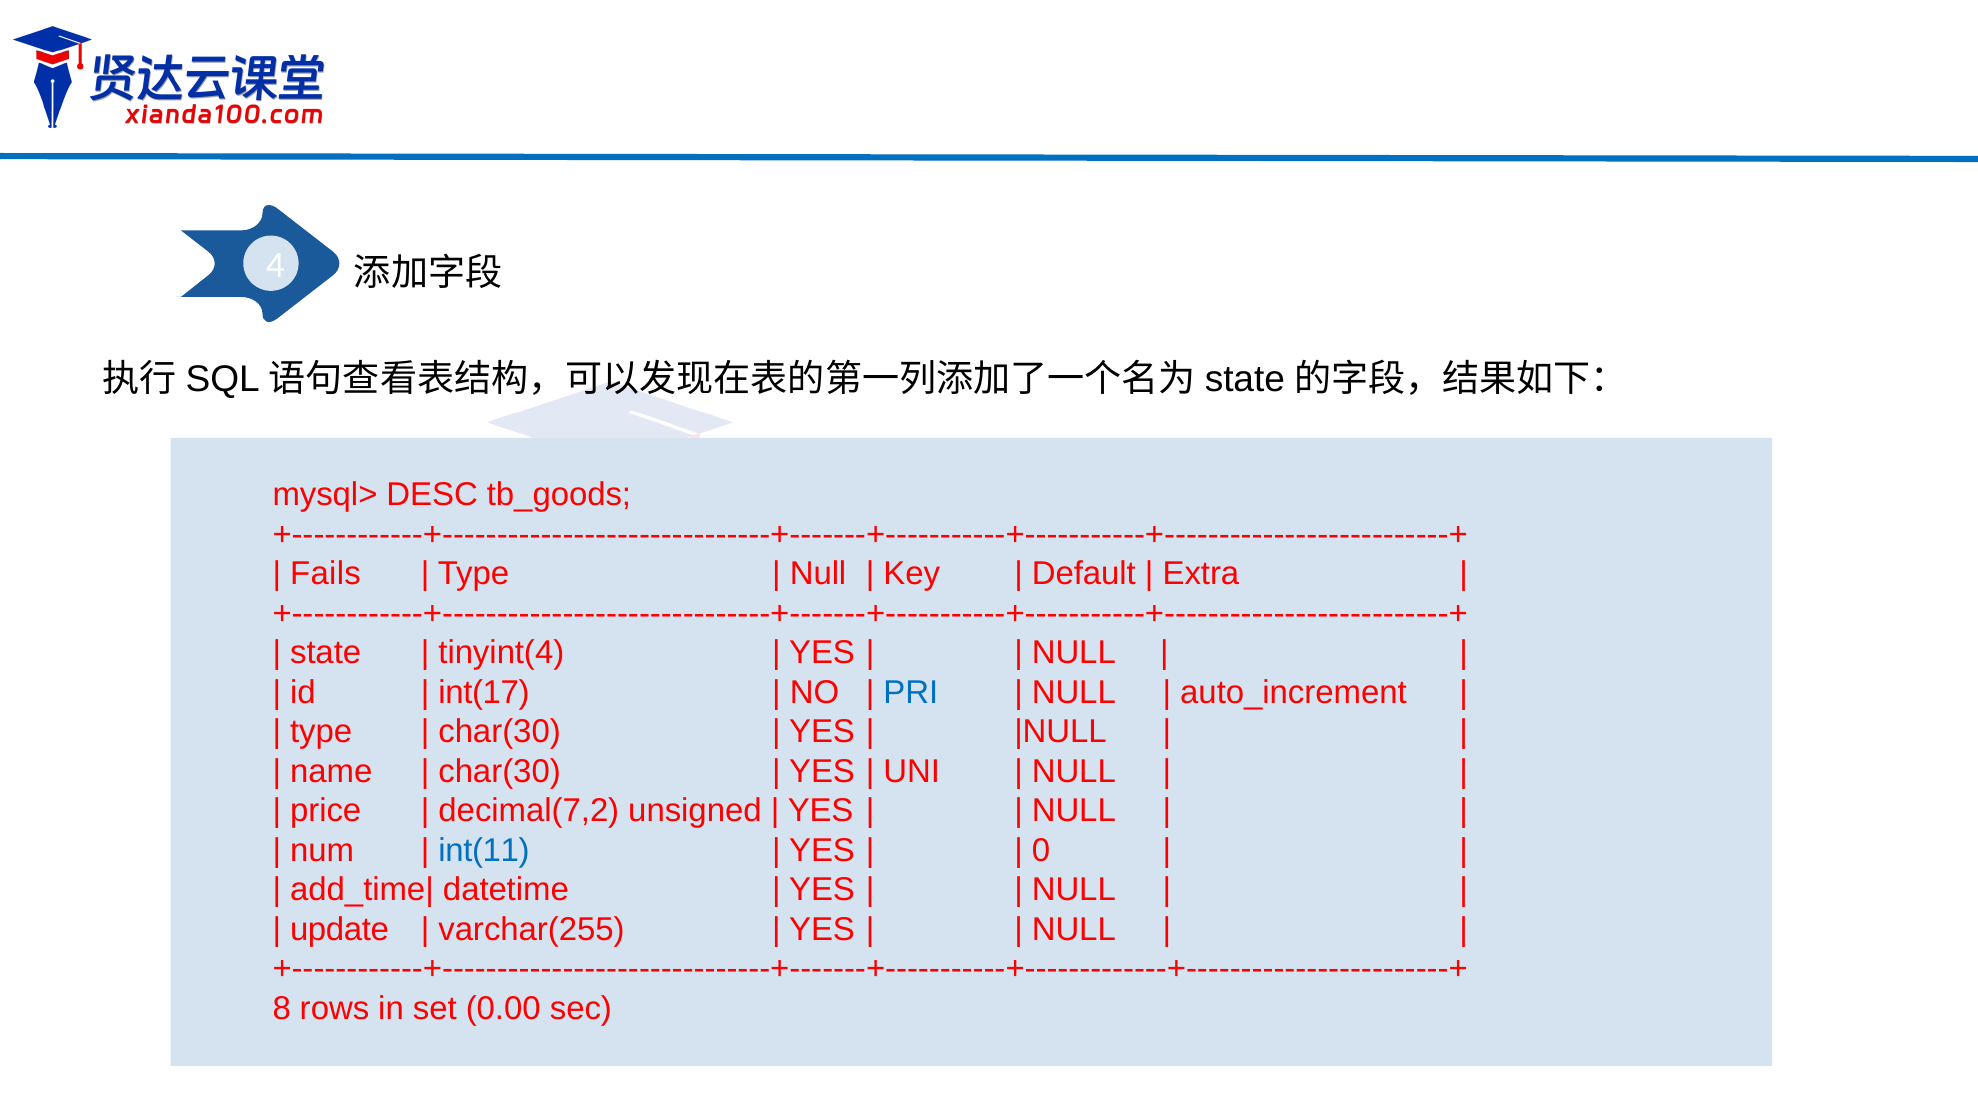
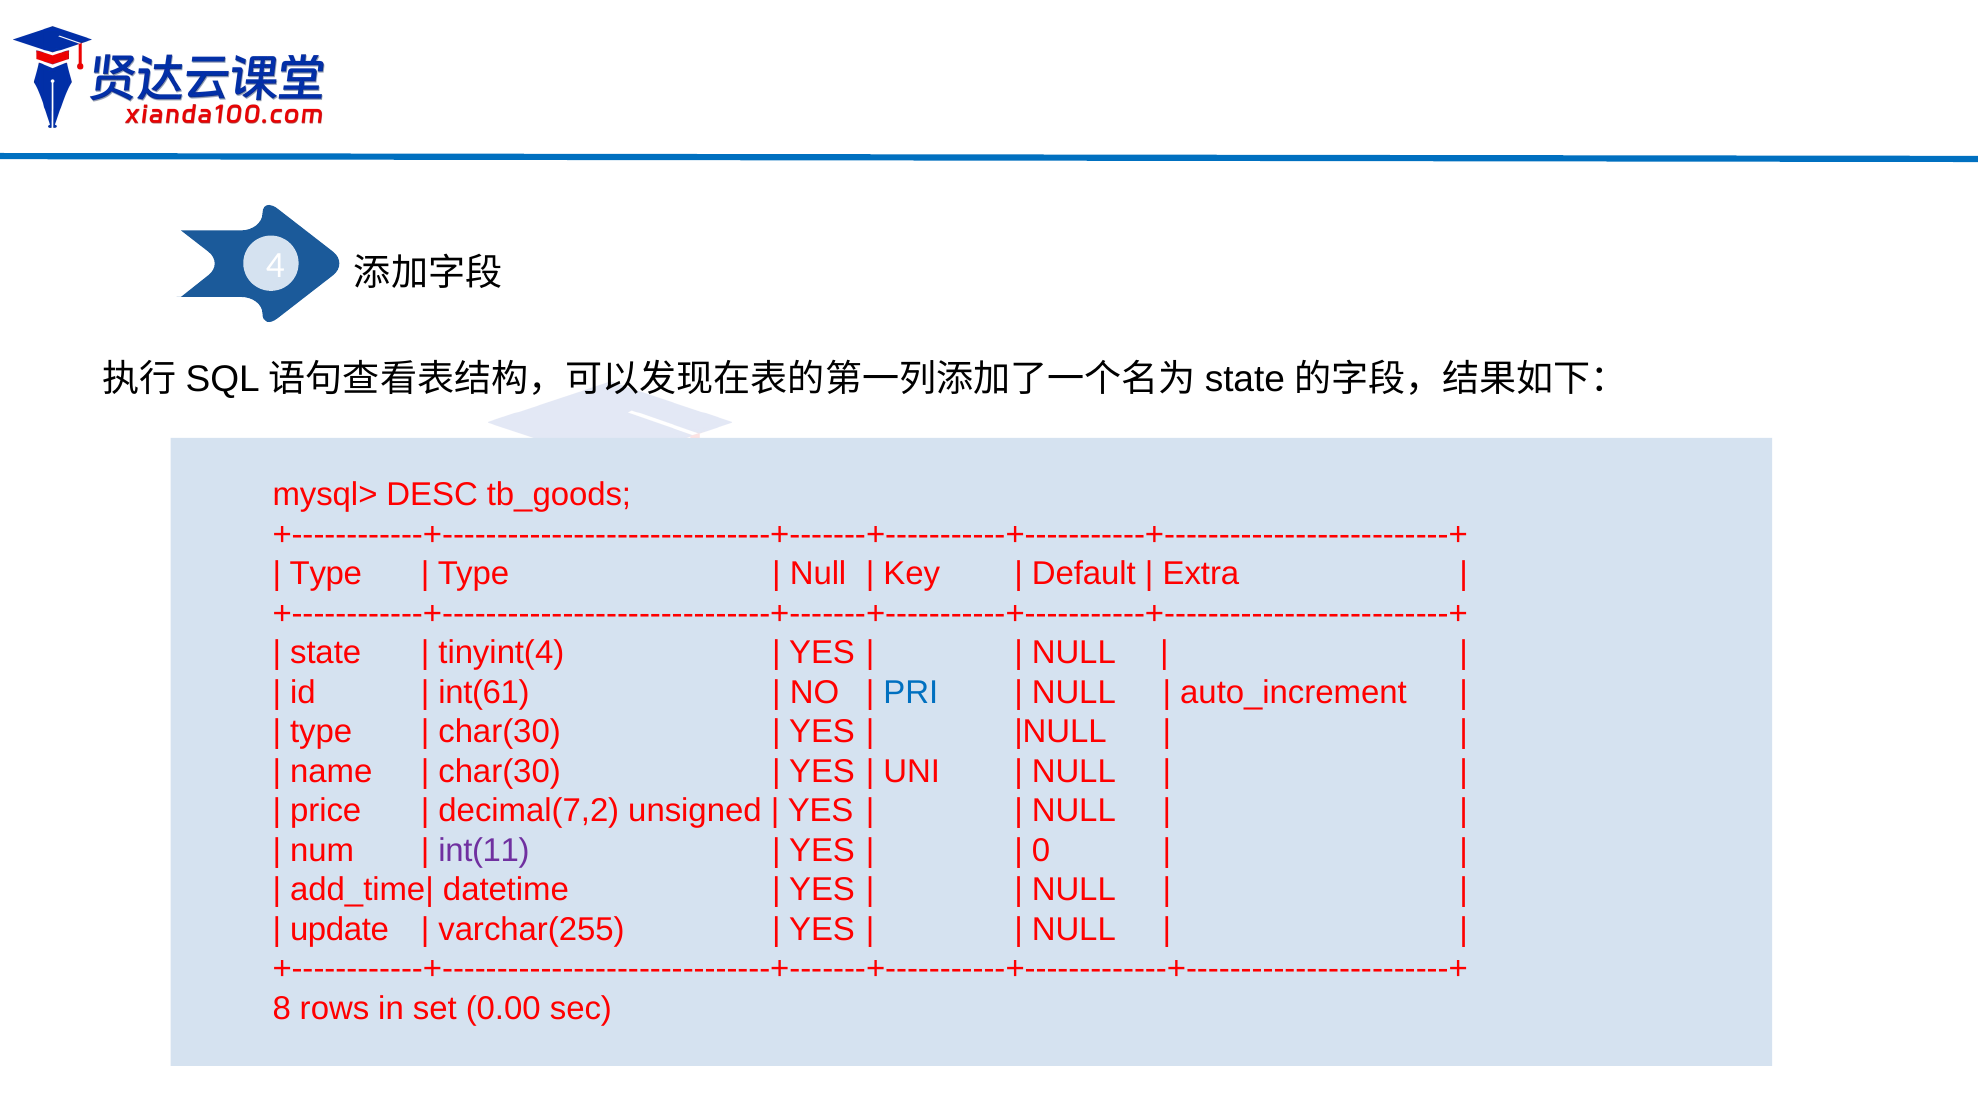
Fails: Fails -> Type (326, 574)
int(17: int(17 -> int(61 (484, 693)
int(11 colour: blue -> purple (484, 851)
